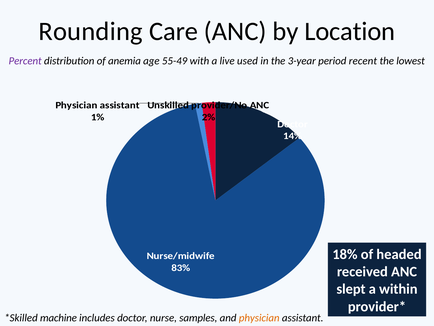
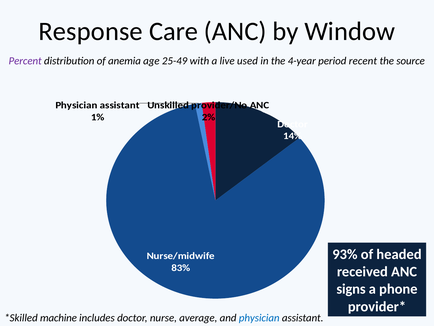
Rounding: Rounding -> Response (91, 31)
Location: Location -> Window (350, 31)
55-49: 55-49 -> 25-49 (175, 61)
3-year: 3-year -> 4-year (302, 61)
lowest: lowest -> source (411, 61)
18%: 18% -> 93% (345, 254)
slept: slept -> signs (351, 289)
within: within -> phone (398, 289)
samples: samples -> average (198, 317)
physician colour: orange -> blue (259, 317)
